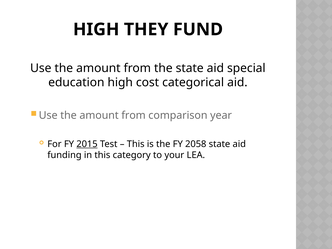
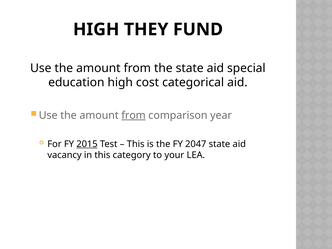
from underline: none -> present (134, 115)
2058: 2058 -> 2047 (196, 144)
funding: funding -> vacancy (65, 155)
